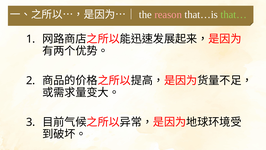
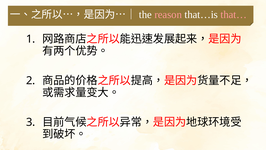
that… colour: light green -> pink (234, 15)
